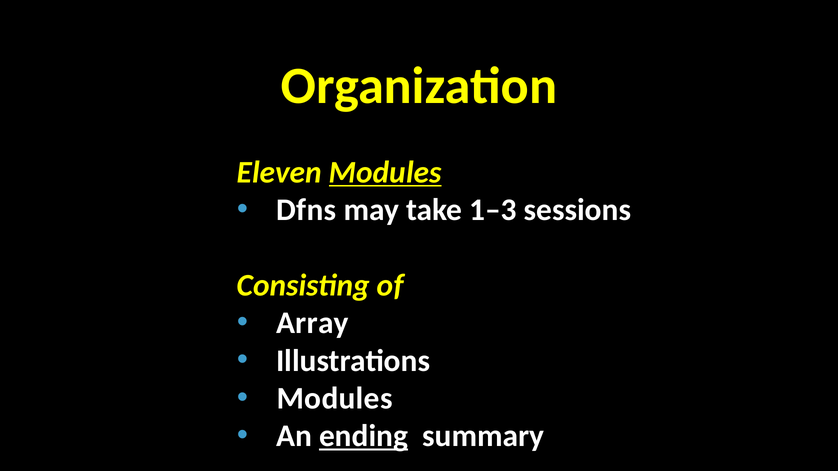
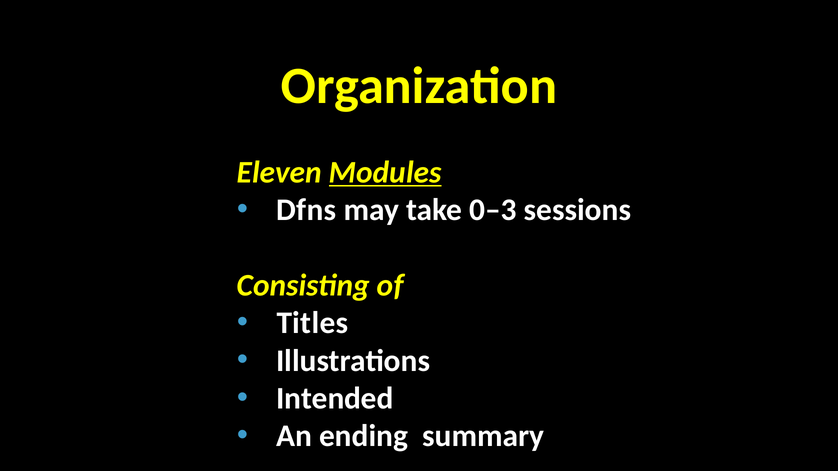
1–3: 1–3 -> 0–3 (493, 210)
Array: Array -> Titles (312, 323)
Modules: Modules -> Intended (335, 399)
ending underline: present -> none (364, 436)
